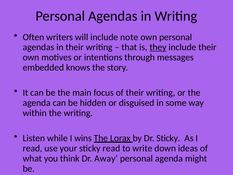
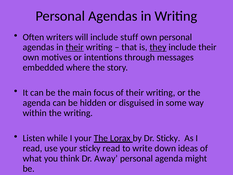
note: note -> stuff (129, 37)
their underline: none -> present (75, 47)
knows: knows -> where (78, 67)
I wins: wins -> your (83, 138)
